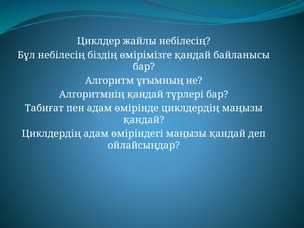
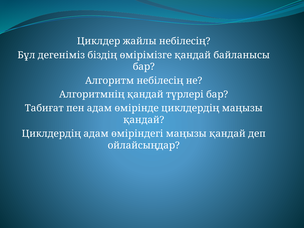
Бұл небілесің: небілесің -> дегеніміз (61, 55)
Алгоритм ұғымның: ұғымның -> небілесің (160, 81)
